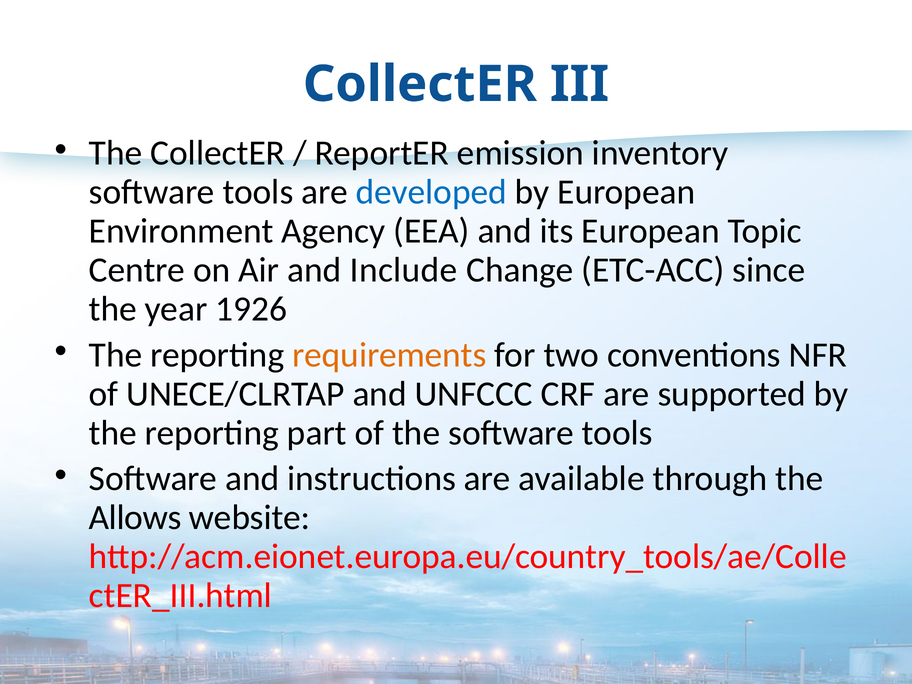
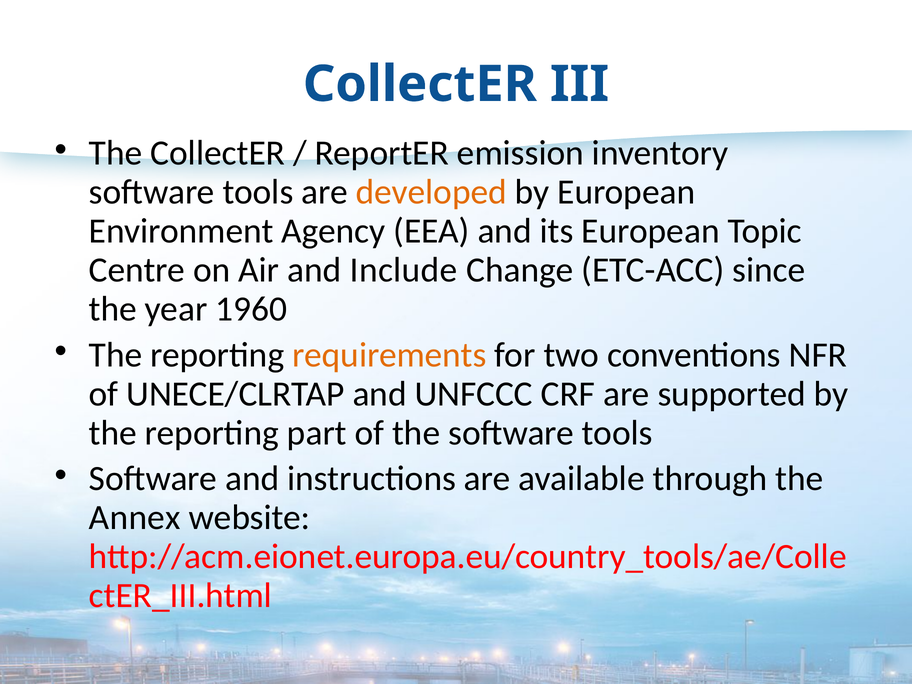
developed colour: blue -> orange (431, 192)
1926: 1926 -> 1960 (251, 309)
Allows: Allows -> Annex (135, 518)
